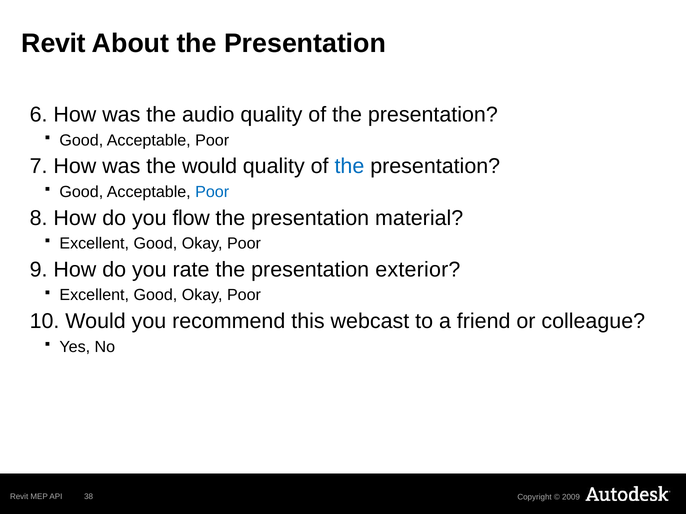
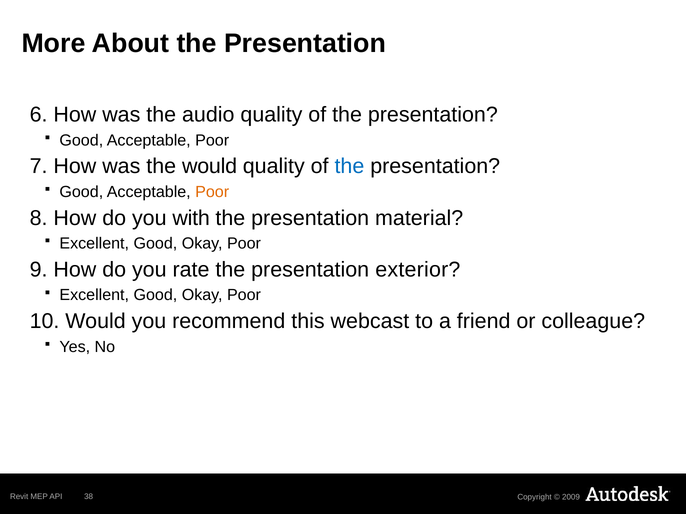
Revit: Revit -> More (54, 43)
Poor colour: blue -> orange (212, 192)
flow: flow -> with (191, 218)
